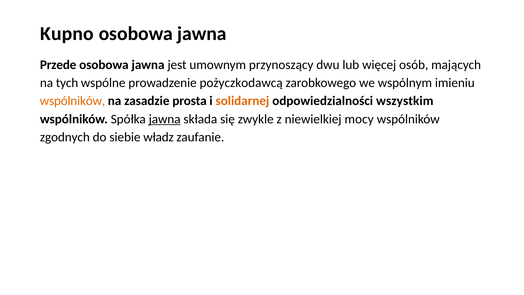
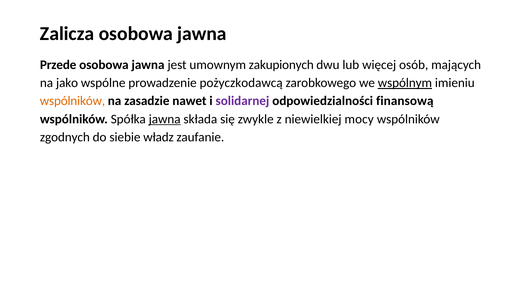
Kupno: Kupno -> Zalicza (67, 34)
przynoszący: przynoszący -> zakupionych (281, 65)
tych: tych -> jako (67, 83)
wspólnym underline: none -> present (405, 83)
prosta: prosta -> nawet (189, 101)
solidarnej colour: orange -> purple (242, 101)
wszystkim: wszystkim -> finansową (405, 101)
